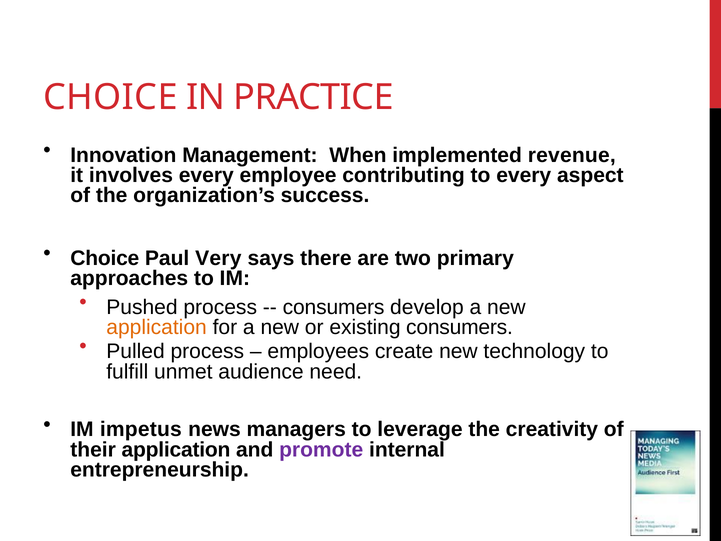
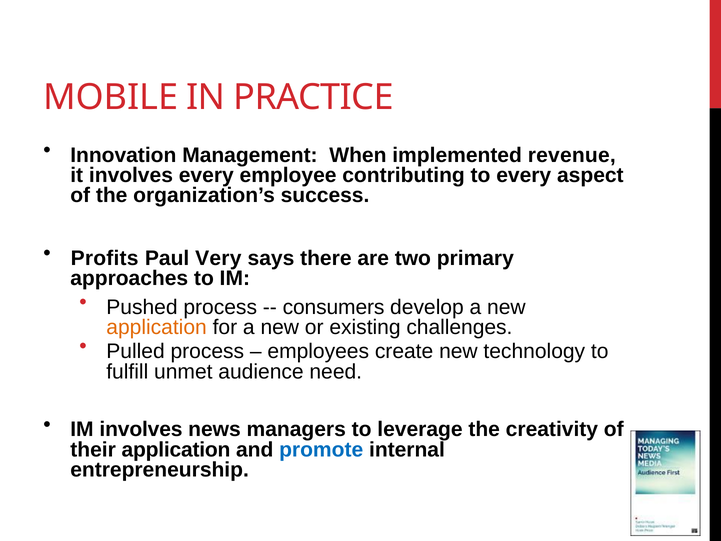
CHOICE: CHOICE -> MOBILE (111, 97)
Choice: Choice -> Profits (105, 258)
existing consumers: consumers -> challenges (459, 327)
IM impetus: impetus -> involves (141, 429)
promote colour: purple -> blue (321, 450)
